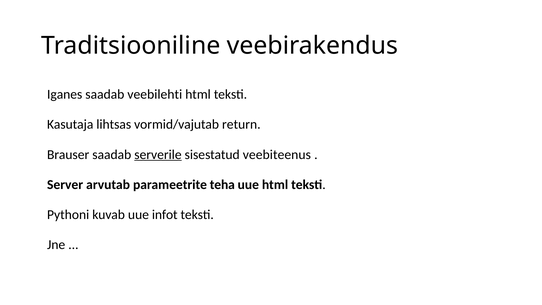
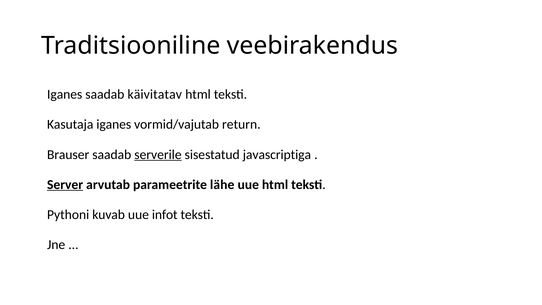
veebilehti: veebilehti -> käivitatav (155, 94)
Kasutaja lihtsas: lihtsas -> iganes (114, 124)
veebiteenus: veebiteenus -> javascriptiga (277, 154)
Server underline: none -> present (65, 185)
teha: teha -> lähe (222, 185)
